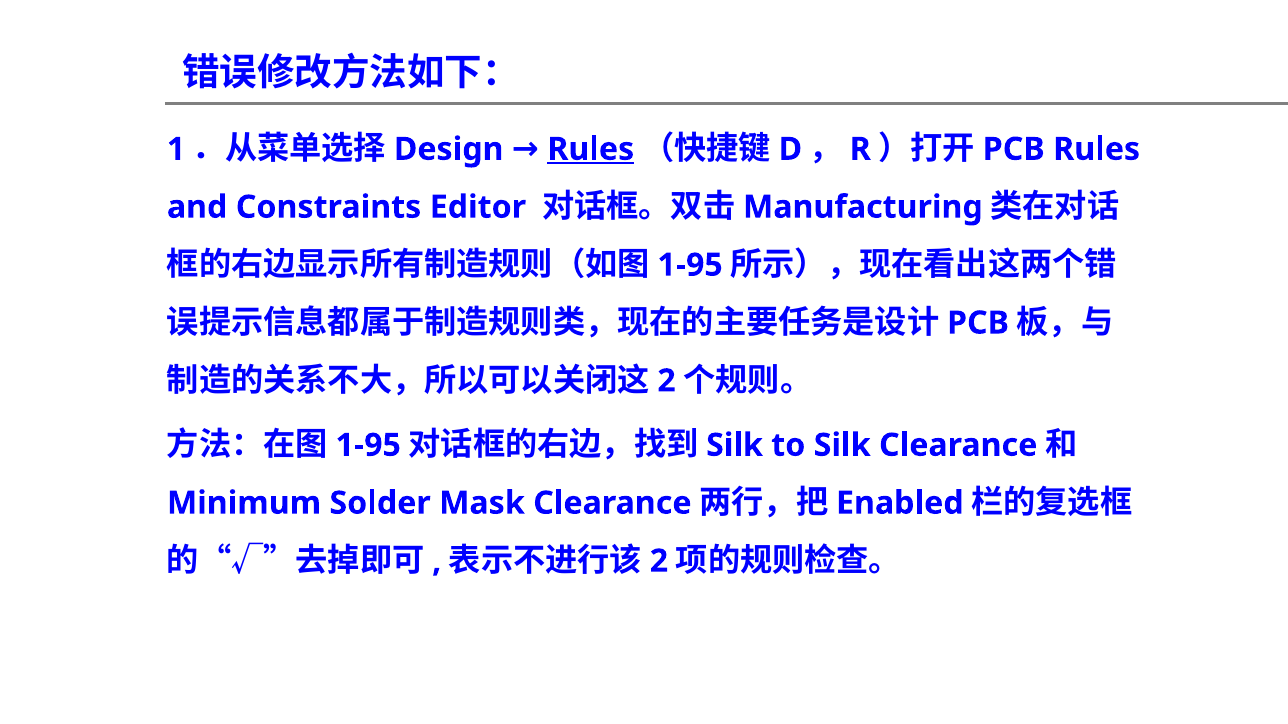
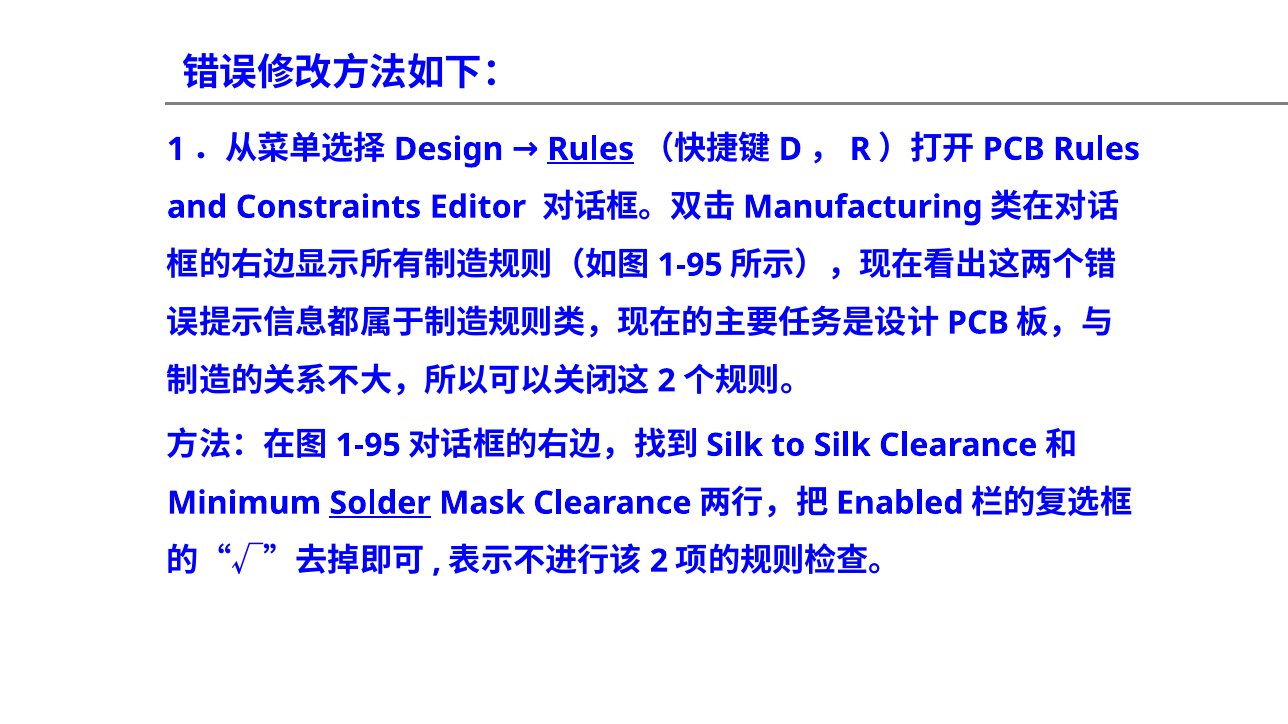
Solder underline: none -> present (380, 503)
